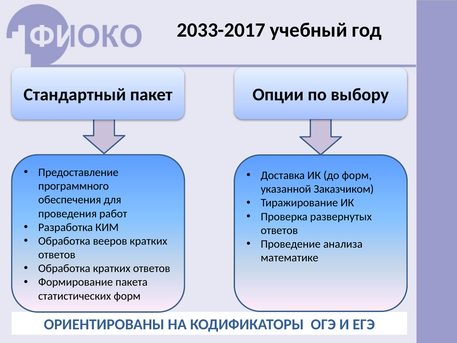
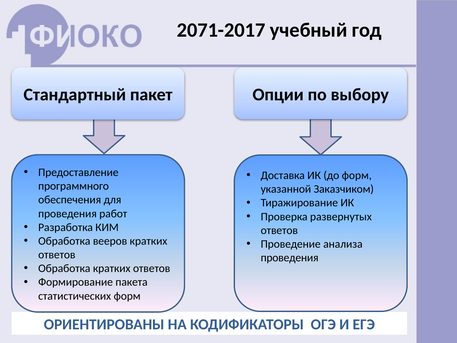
2033-2017: 2033-2017 -> 2071-2017 (221, 30)
математике: математике -> проведения (290, 258)
